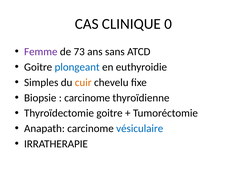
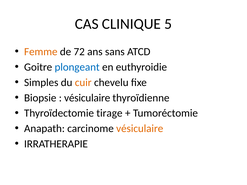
0: 0 -> 5 (168, 24)
Femme colour: purple -> orange (41, 52)
73: 73 -> 72 (79, 52)
carcinome: carcinome -> vésiculaire (87, 98)
Thyroïdectomie goitre: goitre -> tirage (109, 113)
vésiculaire colour: blue -> orange (140, 129)
